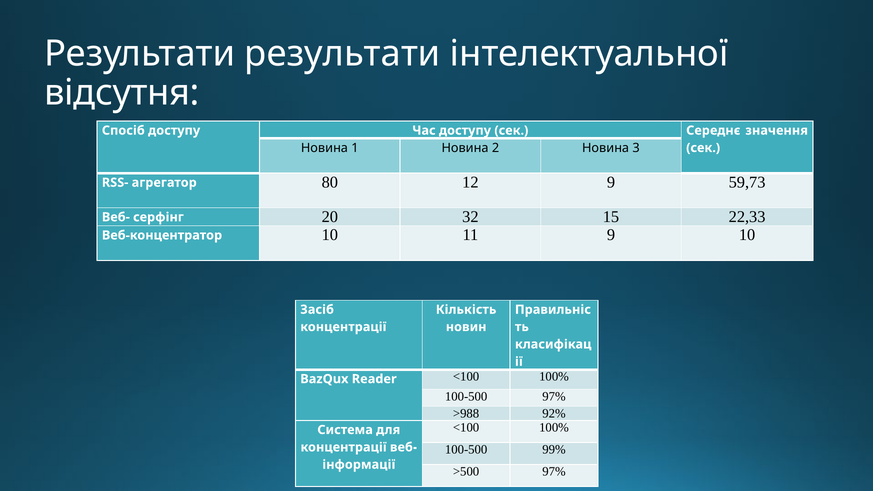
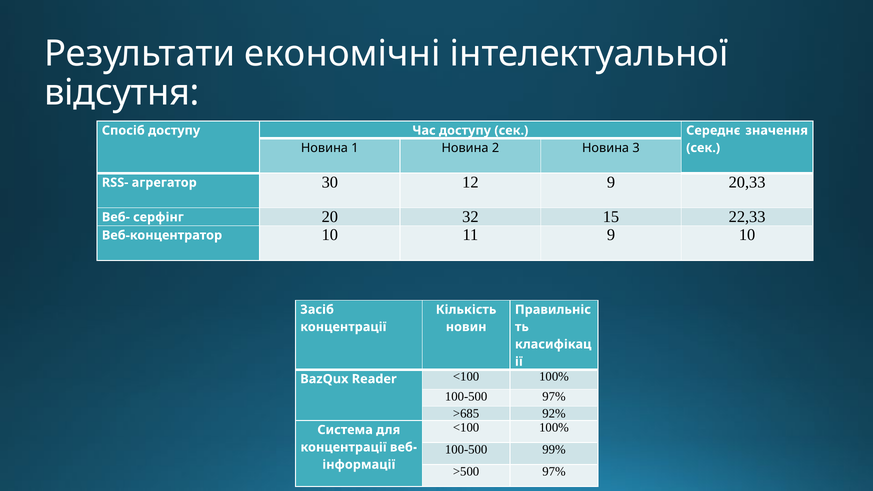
Результати результати: результати -> економічні (342, 54)
80: 80 -> 30 (330, 182)
59,73: 59,73 -> 20,33 (747, 182)
>988: >988 -> >685 (466, 414)
